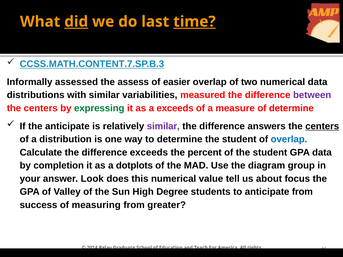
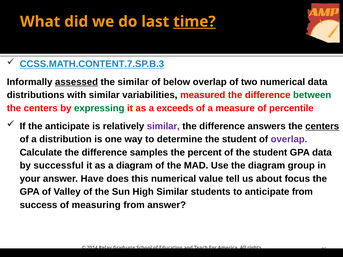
did underline: present -> none (76, 22)
assessed underline: none -> present (76, 82)
the assess: assess -> similar (133, 82)
easier: easier -> below (177, 82)
between colour: purple -> green (312, 95)
of determine: determine -> percentile (291, 108)
overlap colour: blue -> purple (289, 139)
difference exceeds: exceeds -> samples (149, 153)
completion: completion -> successful (59, 166)
a dotplots: dotplots -> diagram (134, 166)
Look: Look -> Have (92, 179)
High Degree: Degree -> Similar (172, 192)
from greater: greater -> answer (167, 205)
